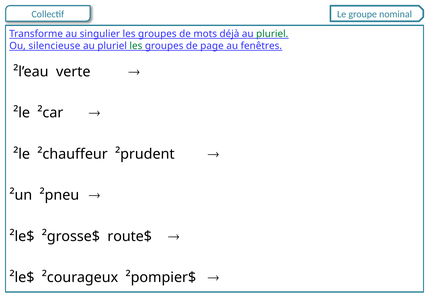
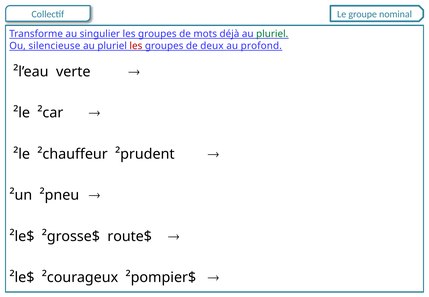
les colour: green -> red (136, 46)
page: page -> deux (212, 46)
fenêtres: fenêtres -> profond (261, 46)
